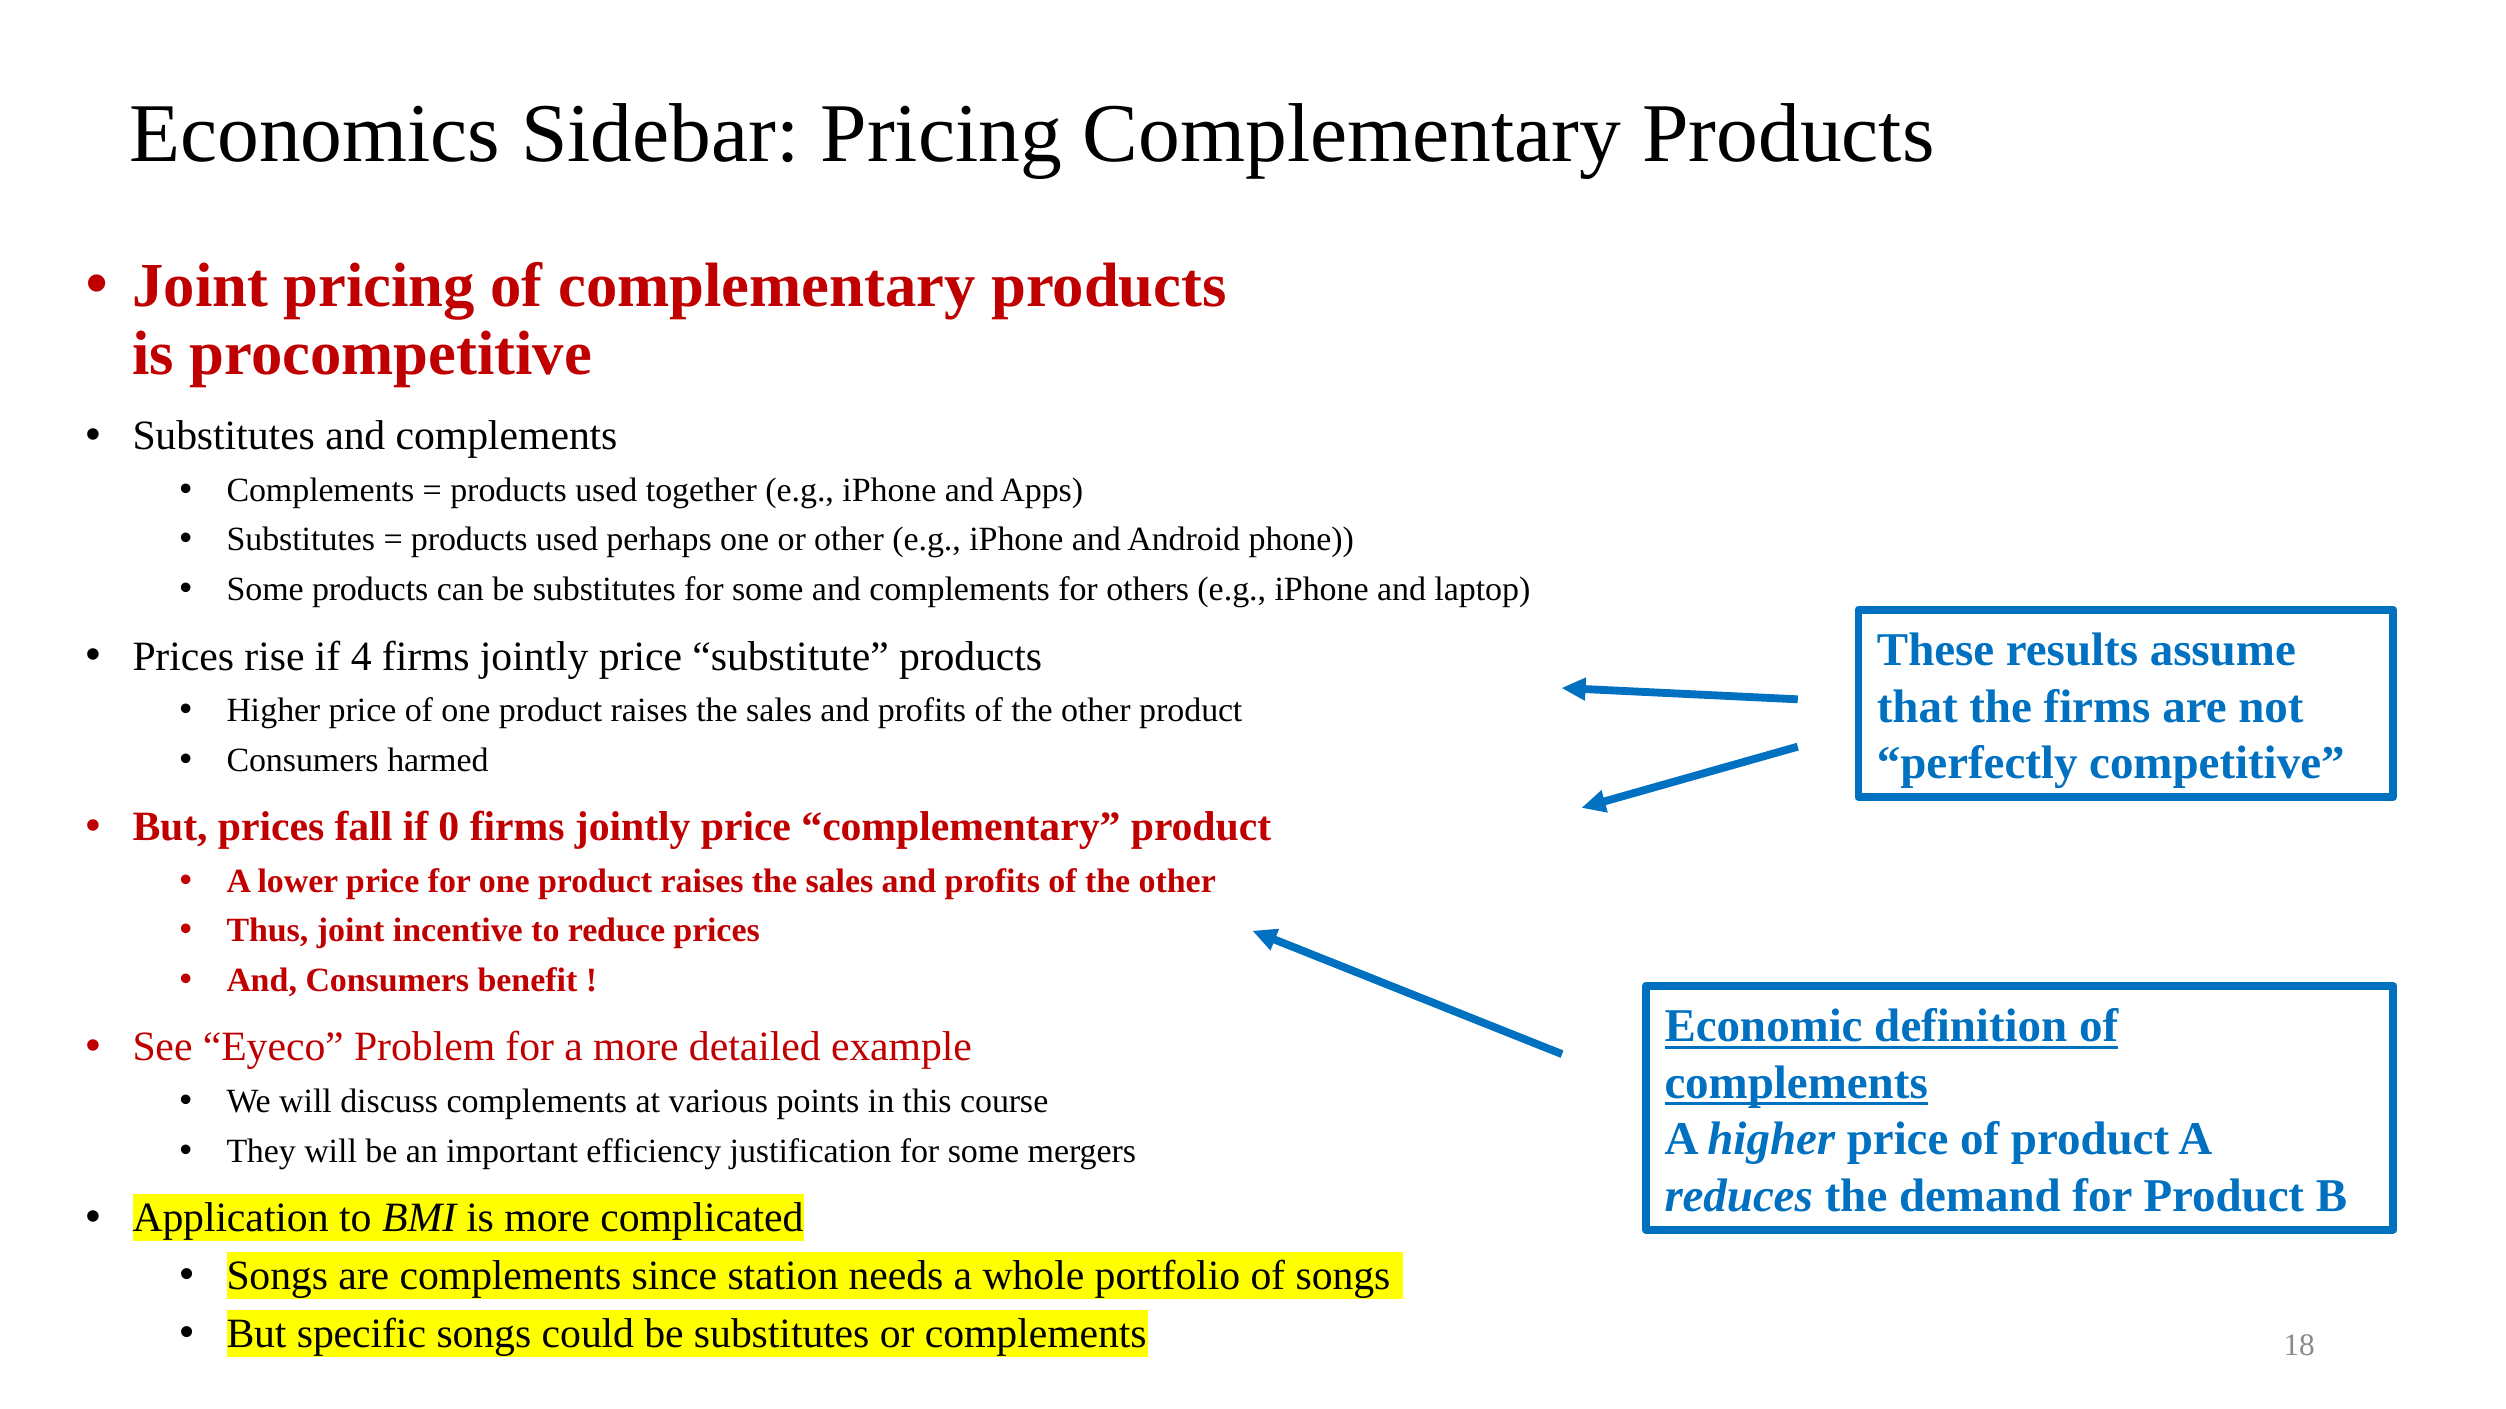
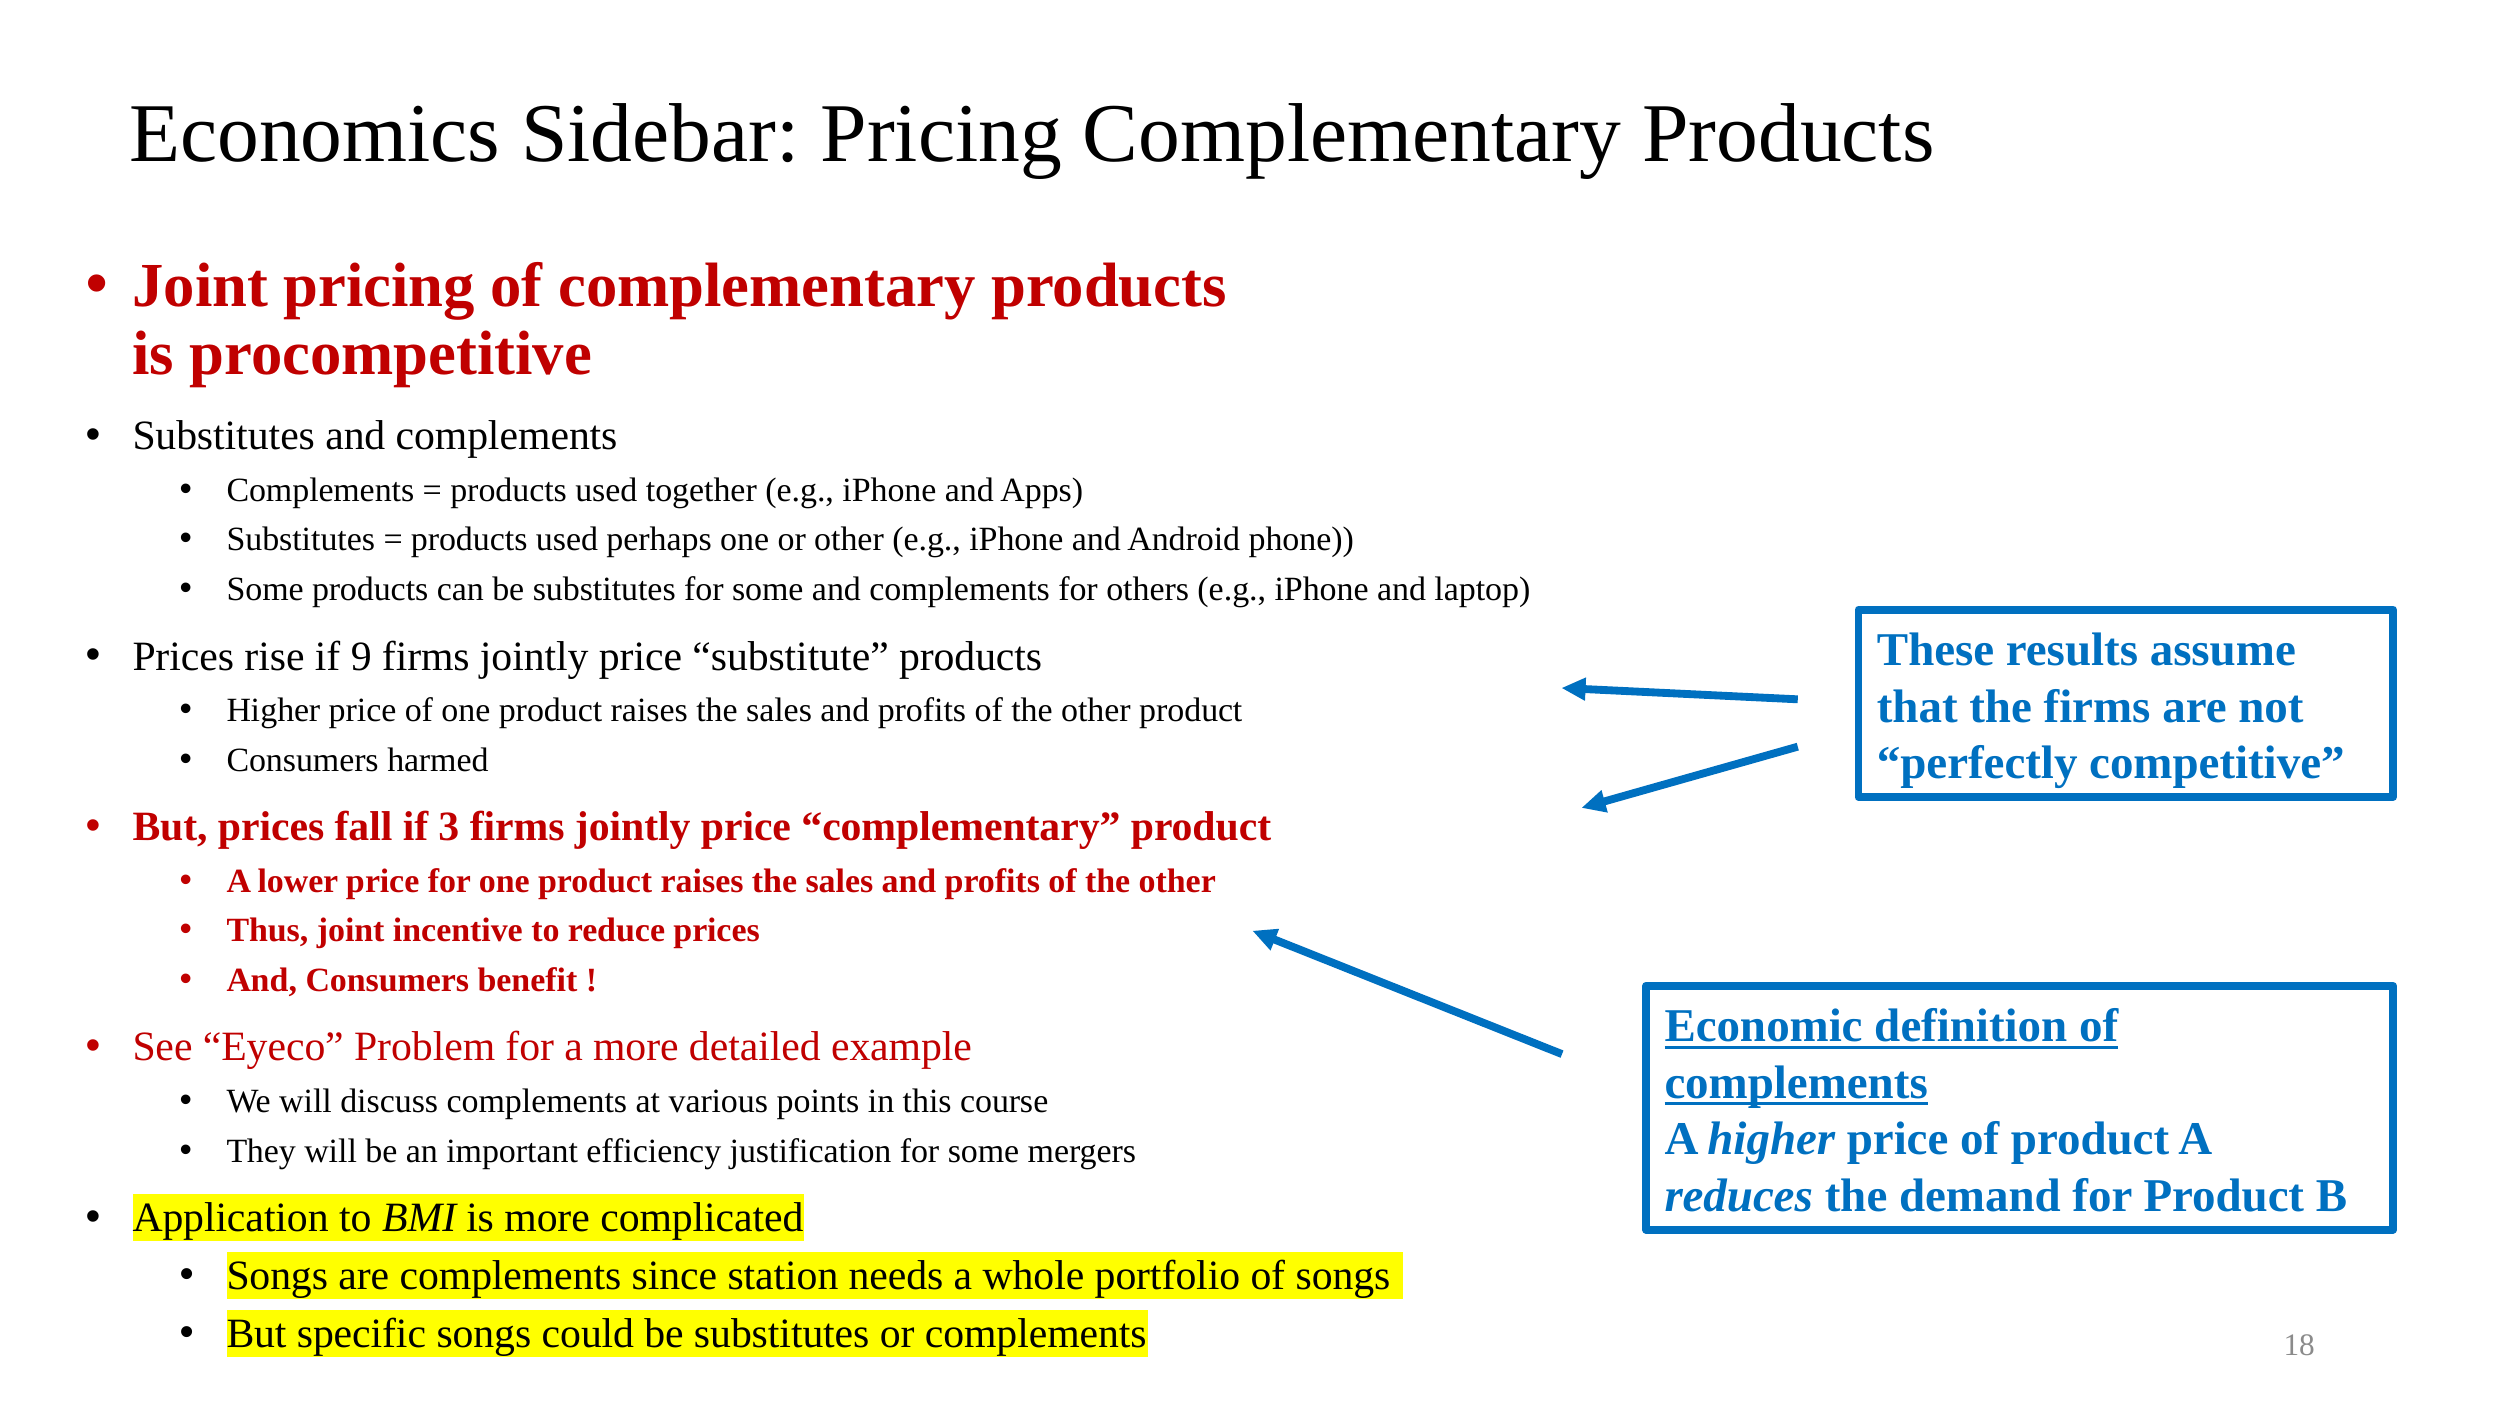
4: 4 -> 9 (361, 657)
0: 0 -> 3 (449, 827)
